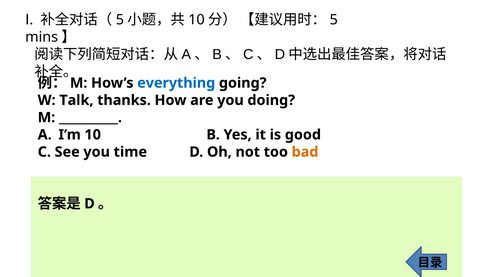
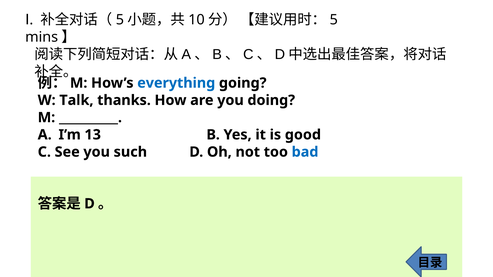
I’m 10: 10 -> 13 (93, 135)
time: time -> such (130, 152)
bad colour: orange -> blue (305, 152)
